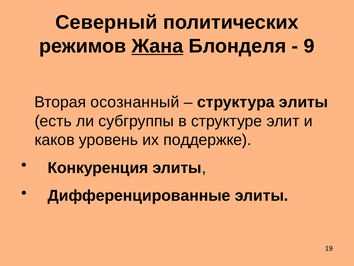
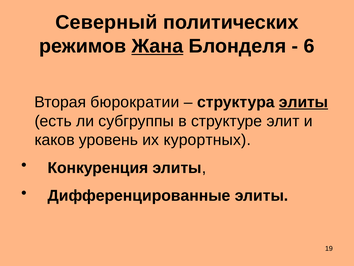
9: 9 -> 6 (309, 46)
осознанный: осознанный -> бюрократии (135, 102)
элиты underline: none -> present (304, 102)
поддержке: поддержке -> курортных (207, 140)
